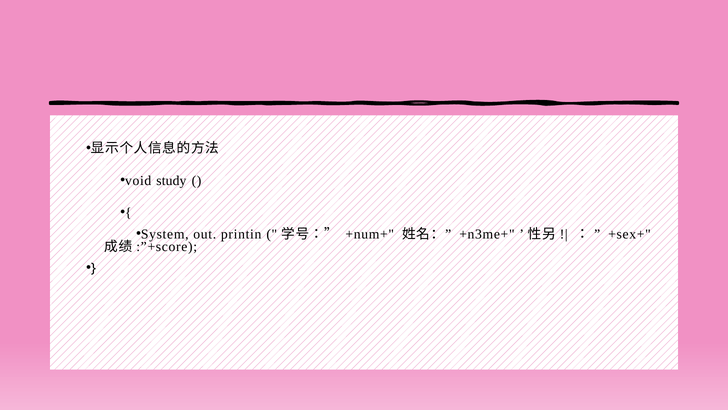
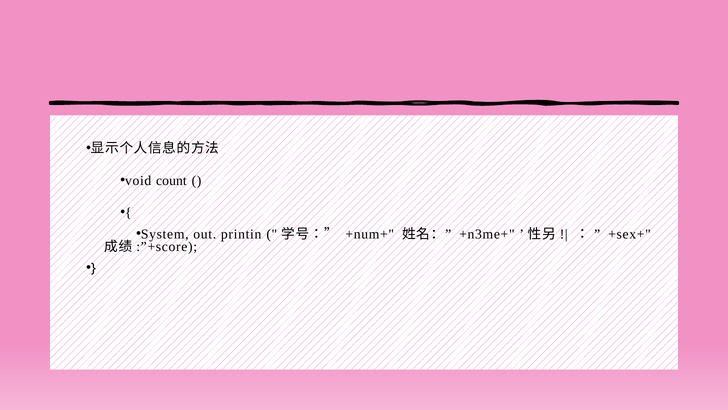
study: study -> count (171, 180)
